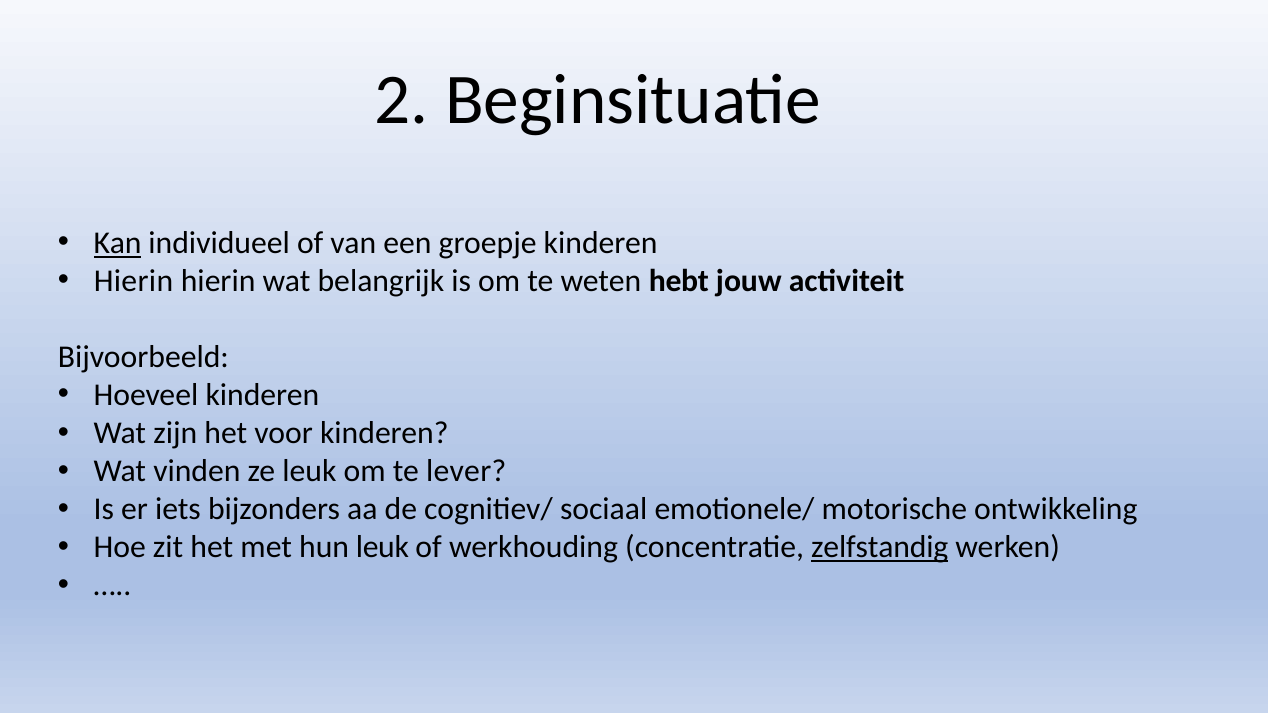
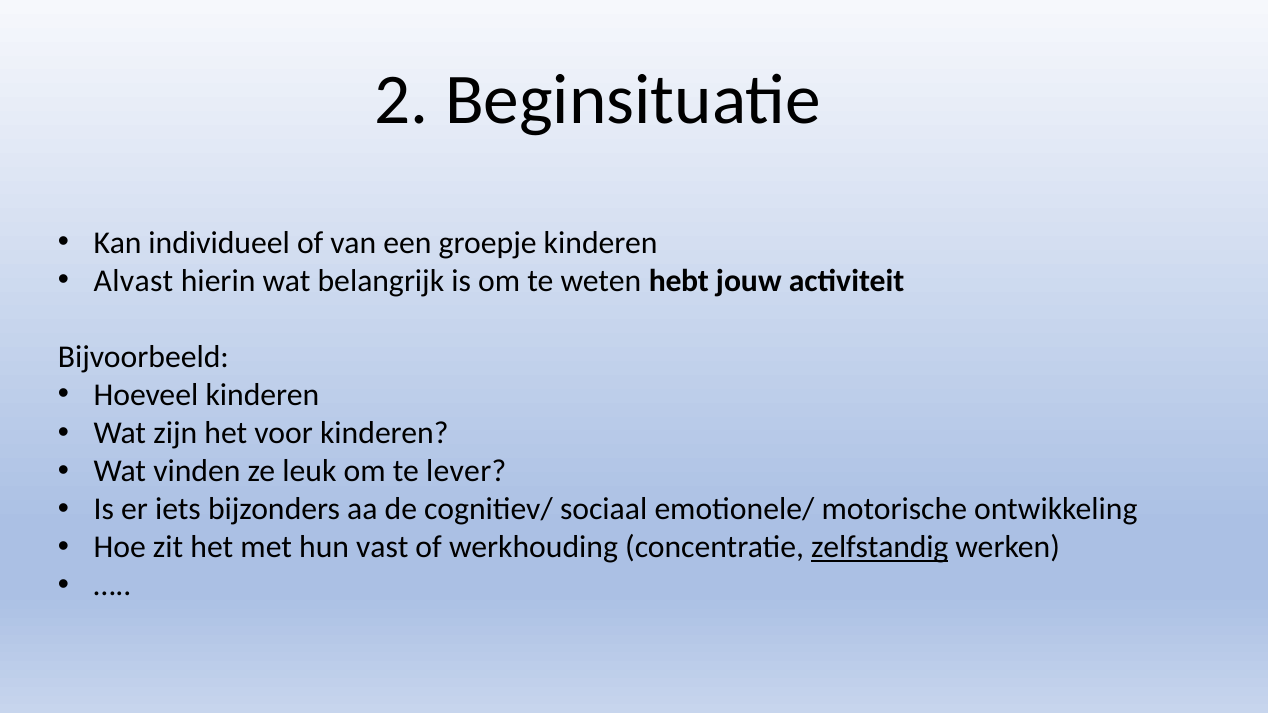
Kan underline: present -> none (118, 243)
Hierin: Hierin -> Alvast (133, 281)
hun leuk: leuk -> vast (382, 548)
